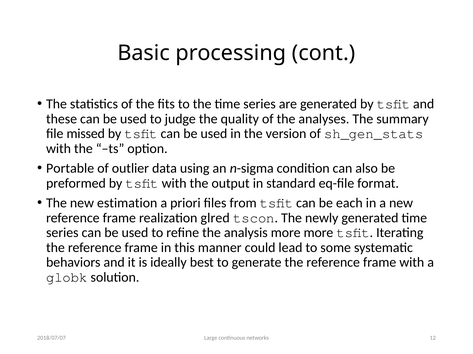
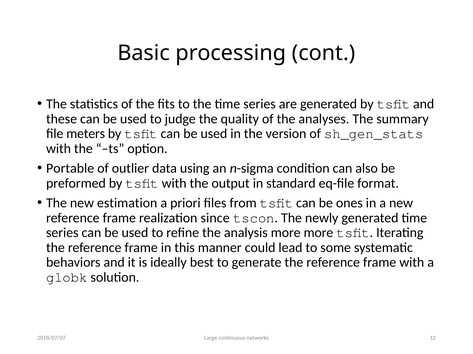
missed: missed -> meters (86, 134)
each: each -> ones (349, 203)
glred: glred -> since (215, 218)
